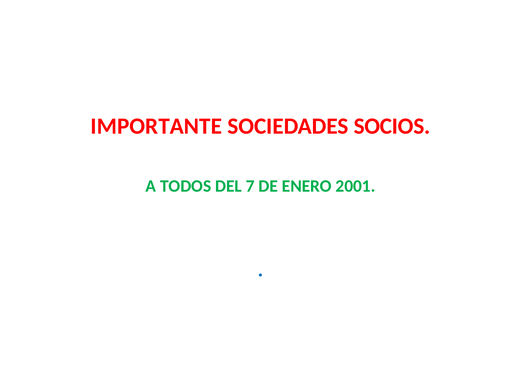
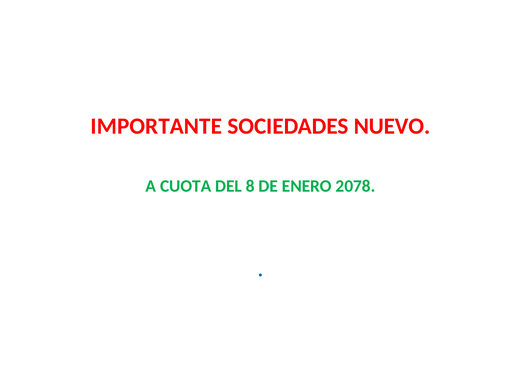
SOCIOS: SOCIOS -> NUEVO (392, 126)
TODOS: TODOS -> CUOTA (186, 186)
7: 7 -> 8 (250, 186)
2001: 2001 -> 2078 (355, 186)
